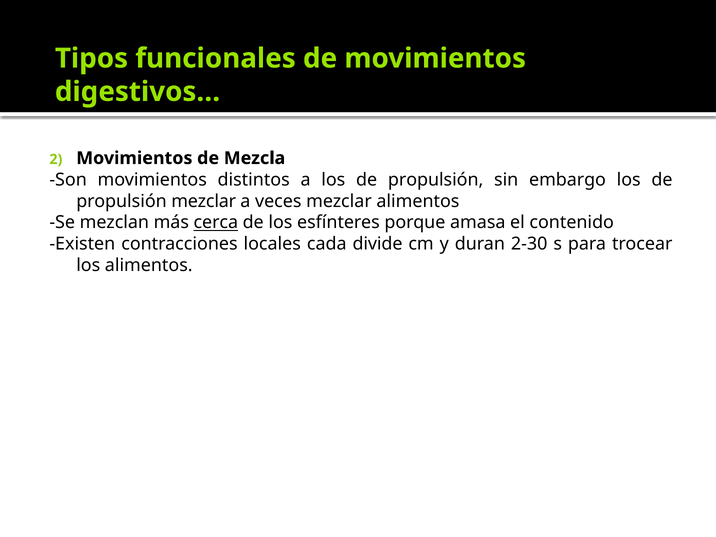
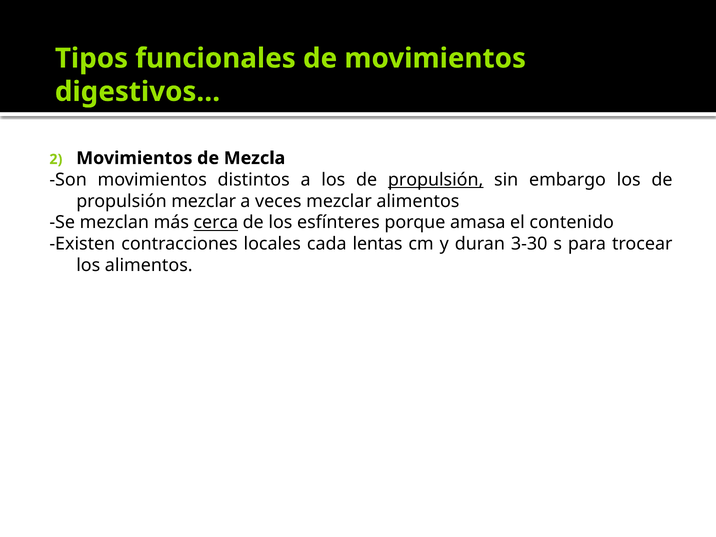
propulsión underline: none -> present (436, 180)
divide: divide -> lentas (378, 244)
2-30: 2-30 -> 3-30 (529, 244)
